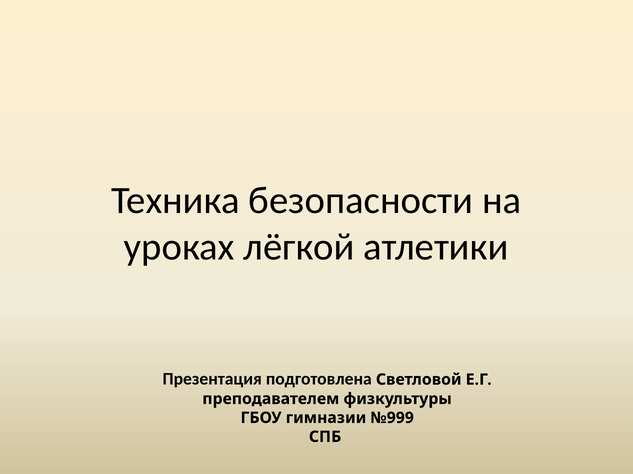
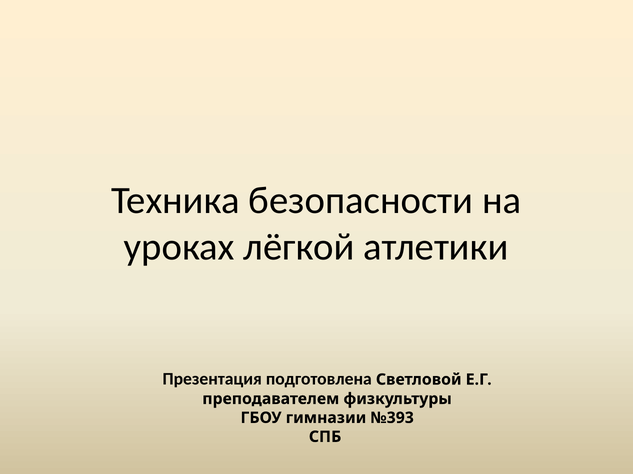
№999: №999 -> №393 (392, 418)
